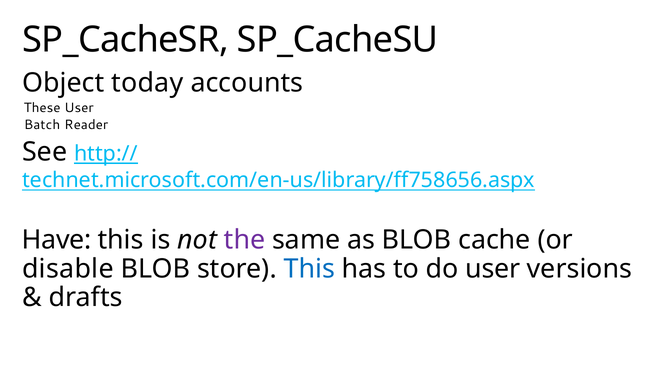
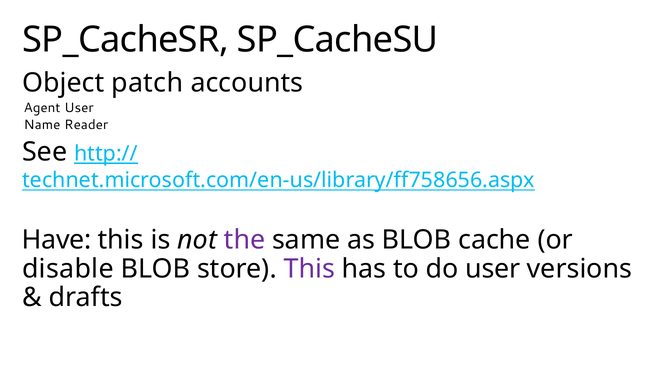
today: today -> patch (147, 83)
These: These -> Agent (42, 108)
Batch: Batch -> Name (42, 125)
This colour: blue -> purple (309, 269)
